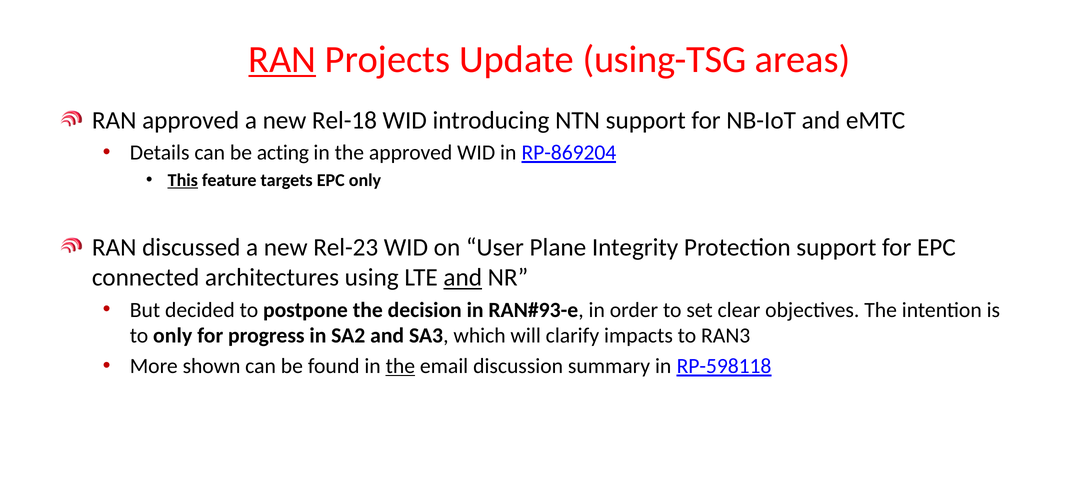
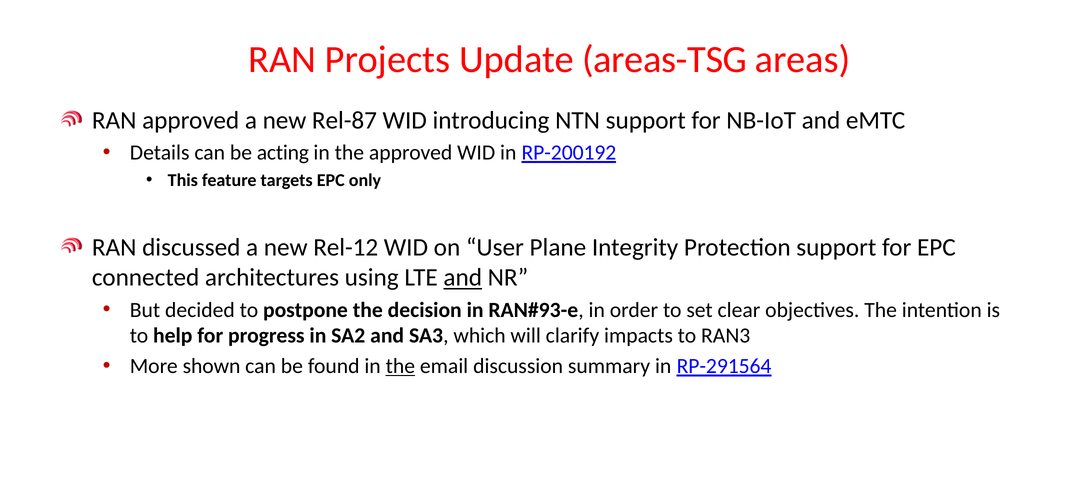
RAN underline: present -> none (282, 59)
using-TSG: using-TSG -> areas-TSG (665, 59)
Rel-18: Rel-18 -> Rel-87 (344, 121)
RP-869204: RP-869204 -> RP-200192 (569, 153)
This underline: present -> none (183, 180)
Rel-23: Rel-23 -> Rel-12 (346, 247)
to only: only -> help (173, 336)
RP-598118: RP-598118 -> RP-291564 (724, 366)
